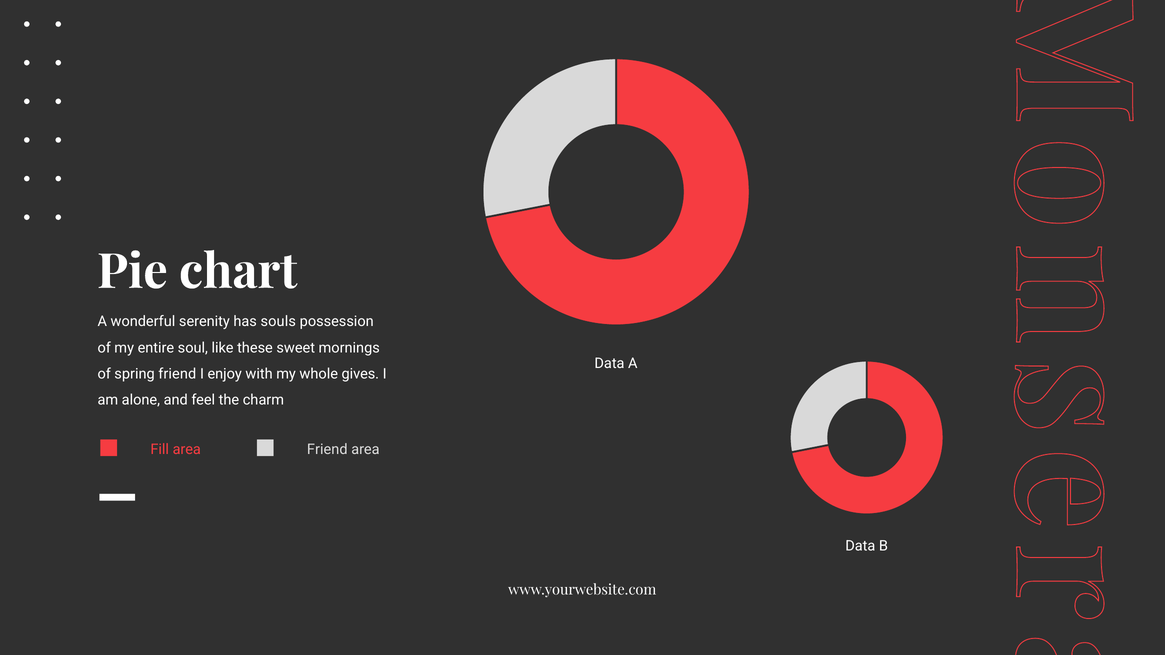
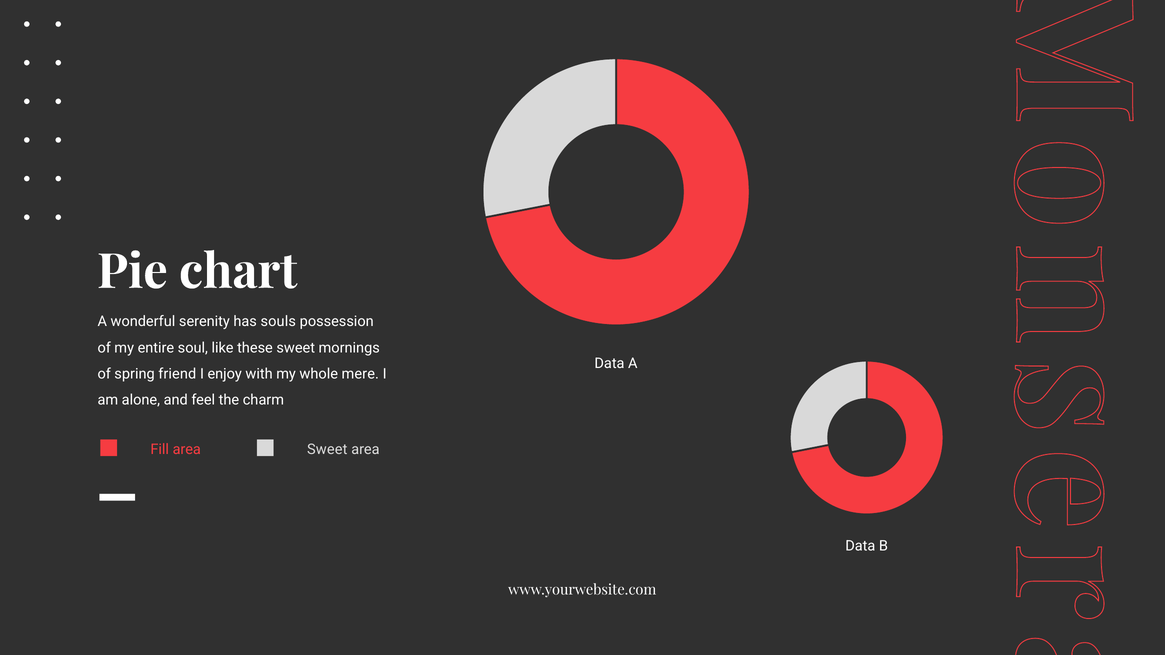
gives: gives -> mere (360, 374)
area Friend: Friend -> Sweet (327, 450)
